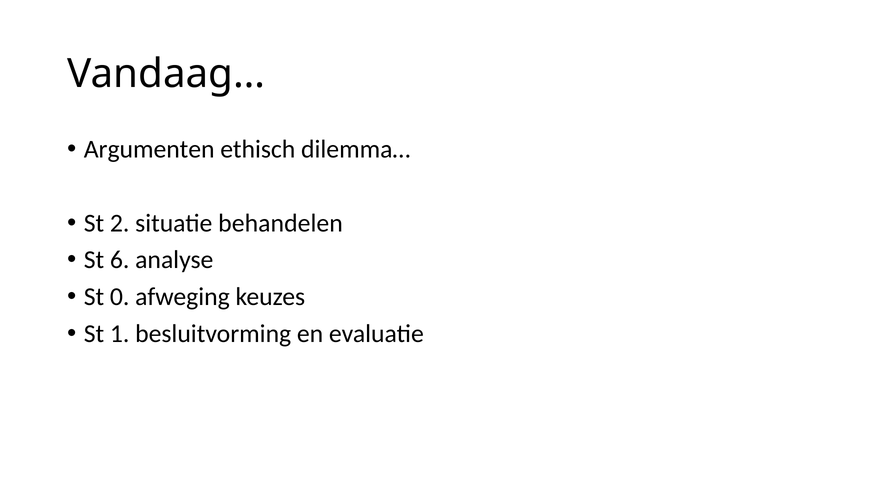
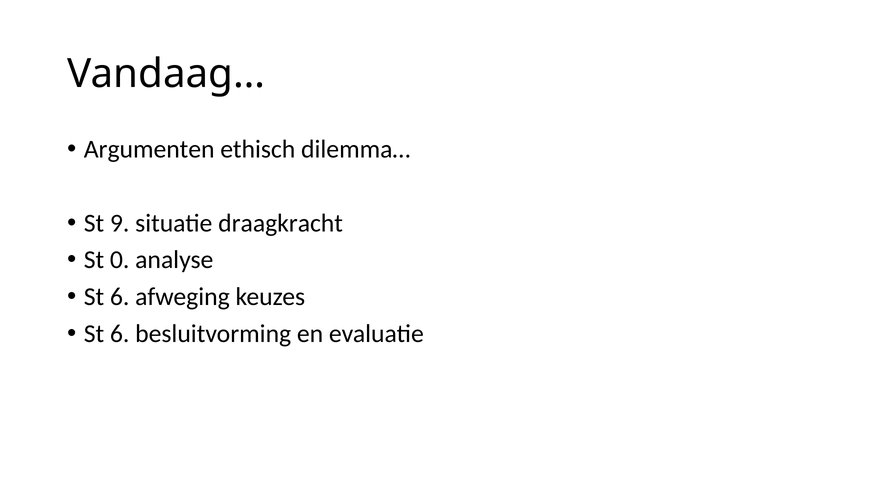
2: 2 -> 9 (120, 223)
behandelen: behandelen -> draagkracht (281, 223)
6: 6 -> 0 (120, 260)
0: 0 -> 6 (120, 297)
1: 1 -> 6 (120, 334)
